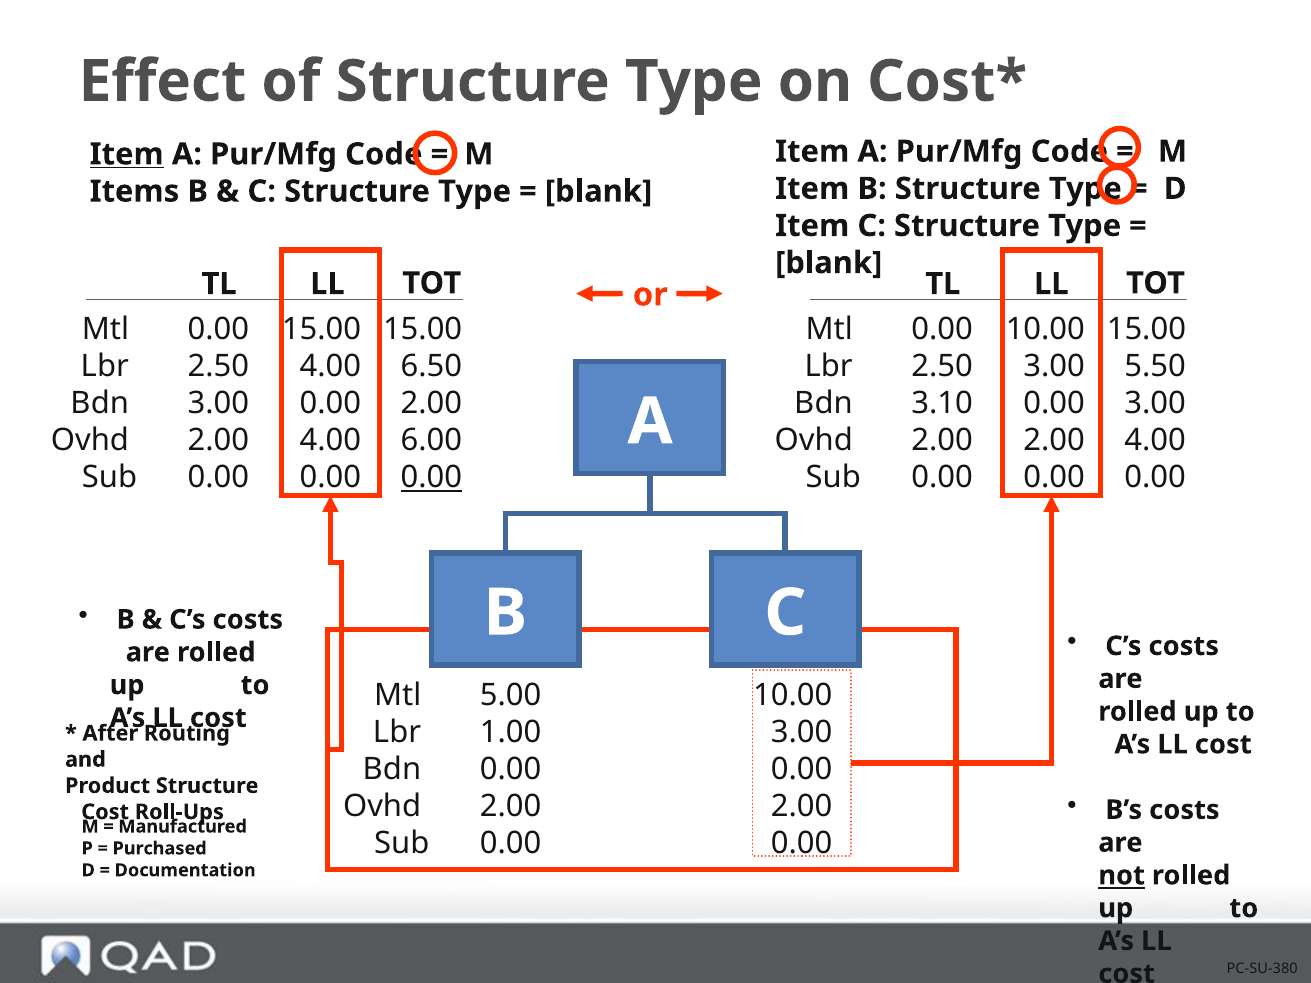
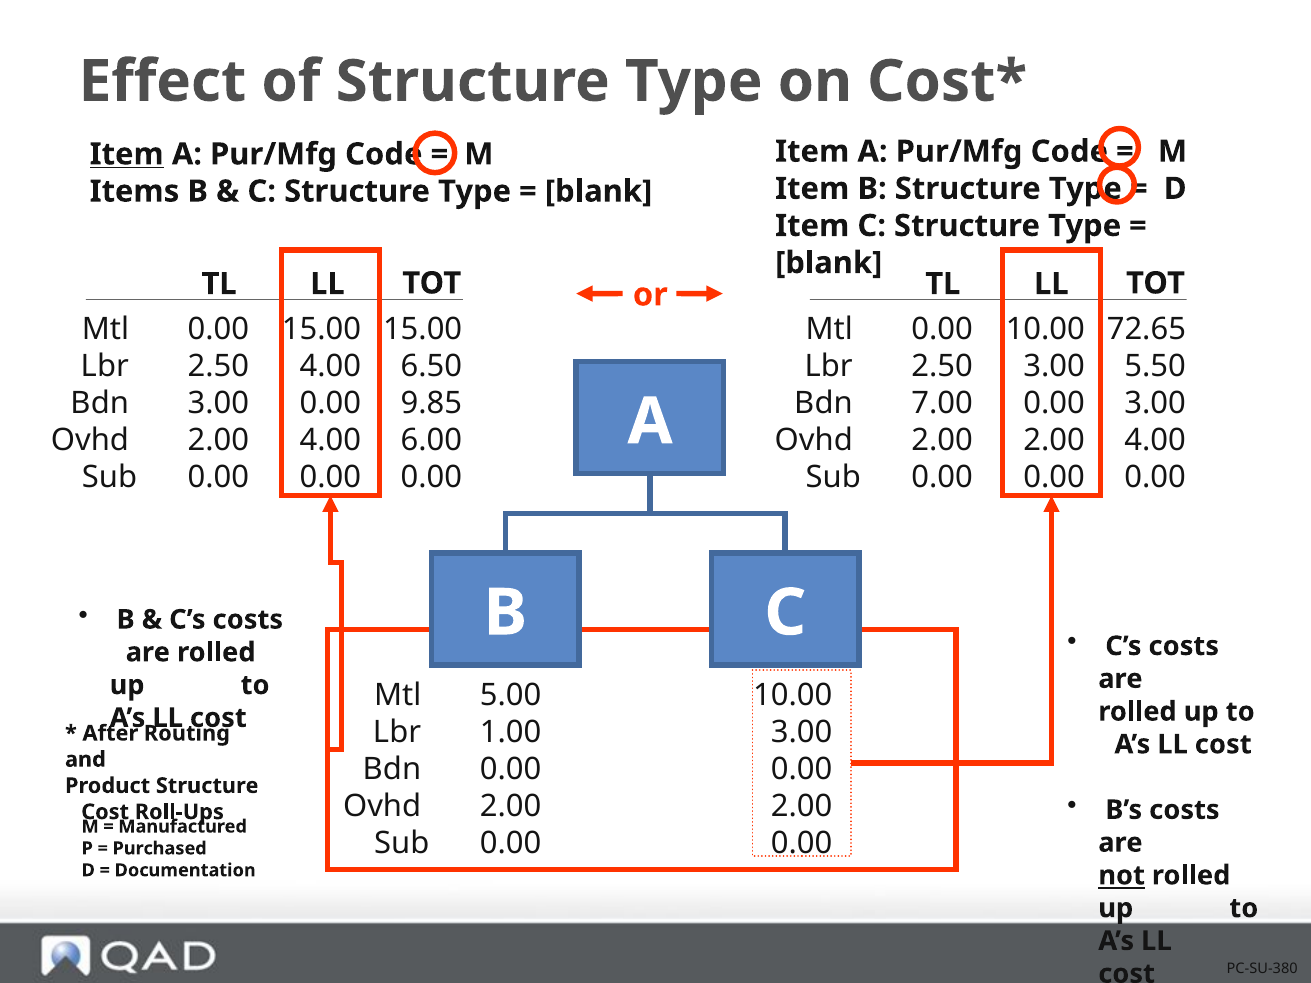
15.00: 15.00 -> 72.65 (1146, 329)
2.00: 2.00 -> 9.85 (431, 403)
3.10: 3.10 -> 7.00 (942, 403)
0.00 underline: present -> none (431, 478)
